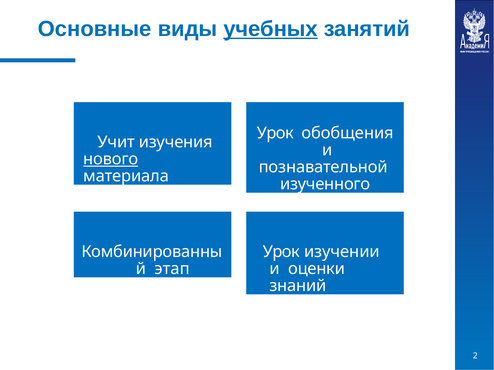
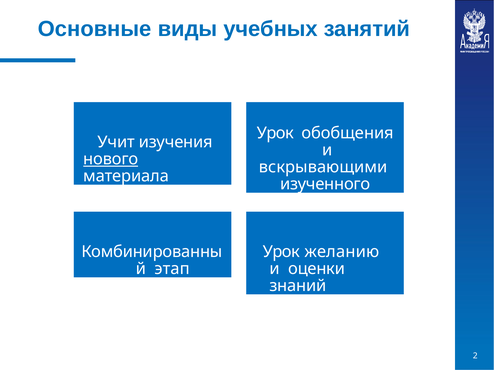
учебных underline: present -> none (271, 29)
познавательной: познавательной -> вскрывающими (323, 167)
изучении: изучении -> желанию (342, 252)
